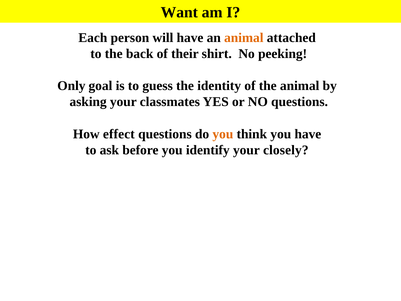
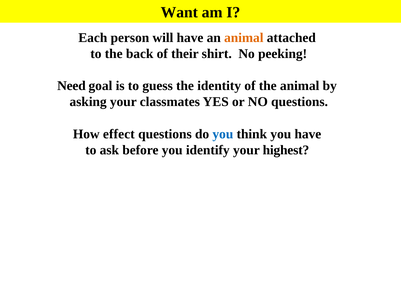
Only: Only -> Need (71, 86)
you colour: orange -> blue (223, 134)
closely: closely -> highest (286, 150)
